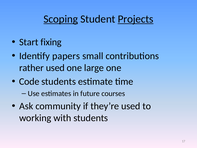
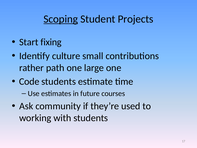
Projects underline: present -> none (136, 19)
papers: papers -> culture (66, 56)
rather used: used -> path (55, 68)
